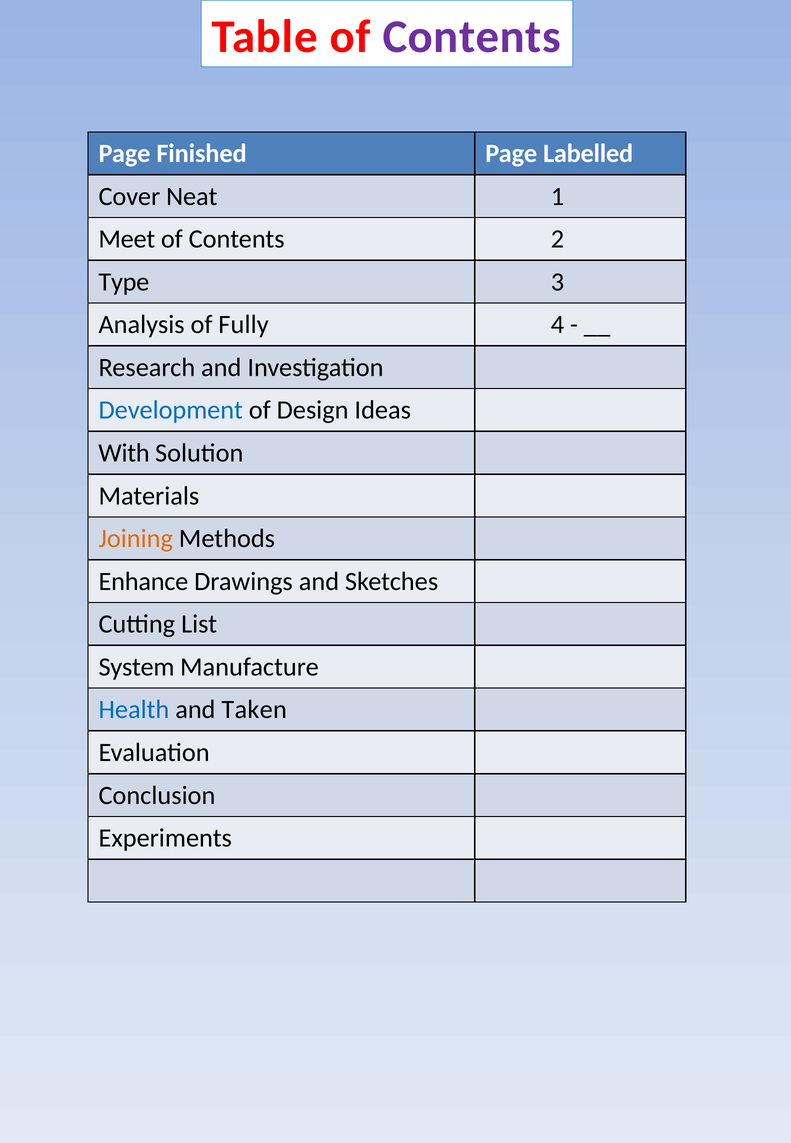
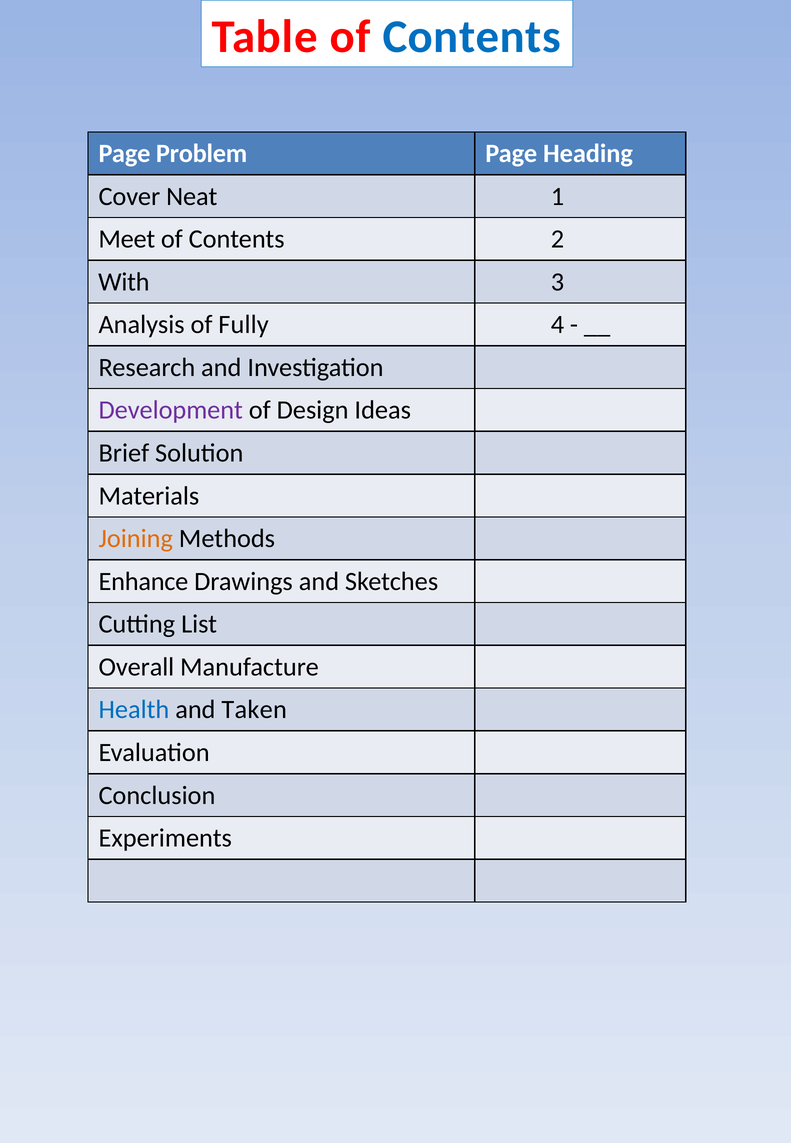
Contents colour: purple -> blue (472, 37)
Finished: Finished -> Problem (202, 154)
Labelled: Labelled -> Heading (588, 154)
Type: Type -> With (124, 282)
Development colour: blue -> purple (171, 410)
With: With -> Brief (124, 453)
System: System -> Overall (136, 667)
